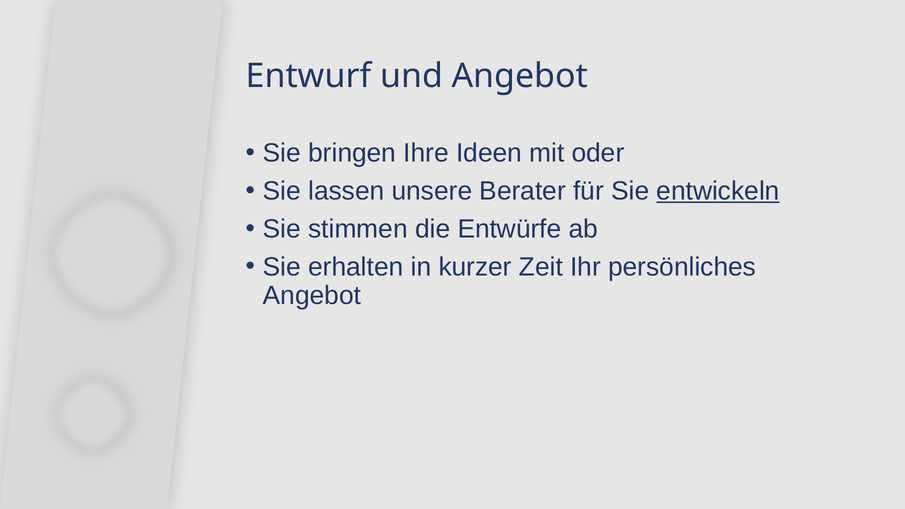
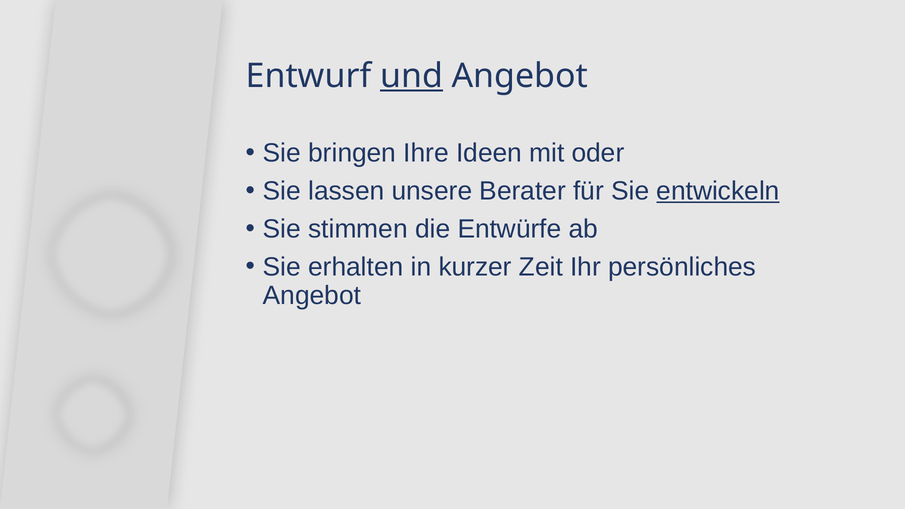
und underline: none -> present (411, 76)
